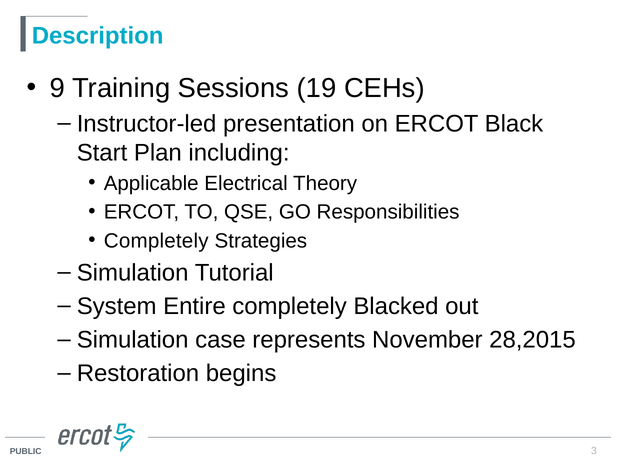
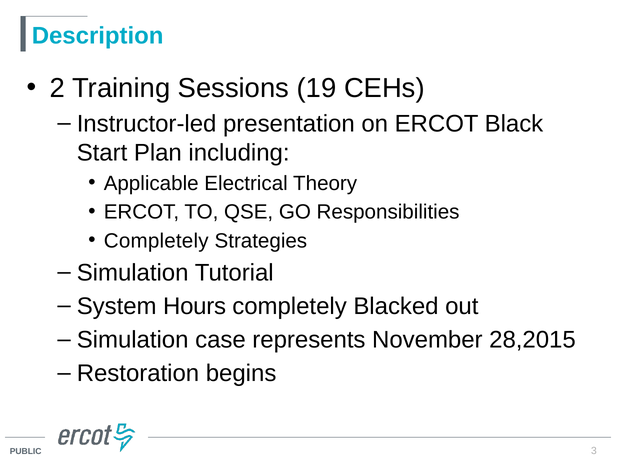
9: 9 -> 2 (57, 88)
Entire: Entire -> Hours (195, 306)
